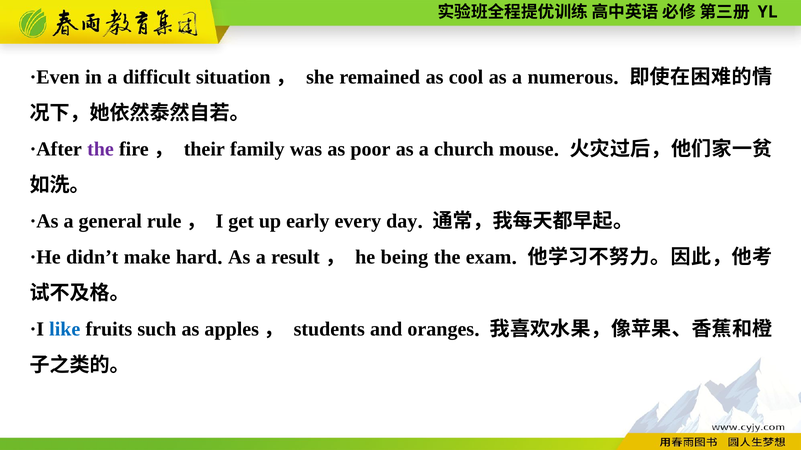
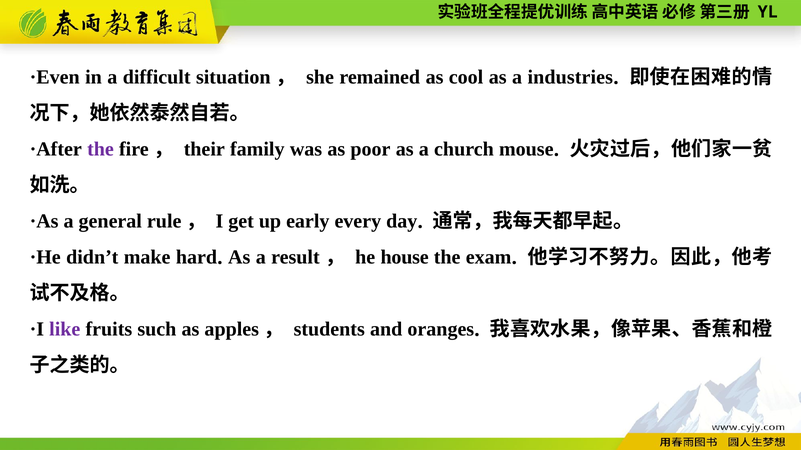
numerous: numerous -> industries (570, 77)
being: being -> house (405, 258)
like colour: blue -> purple (65, 330)
